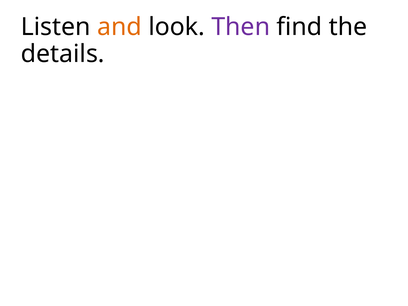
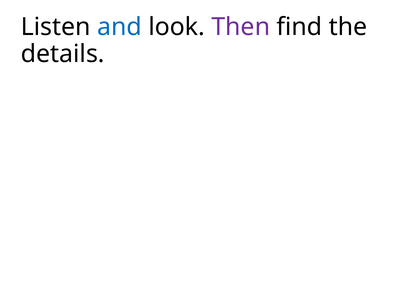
and colour: orange -> blue (120, 27)
